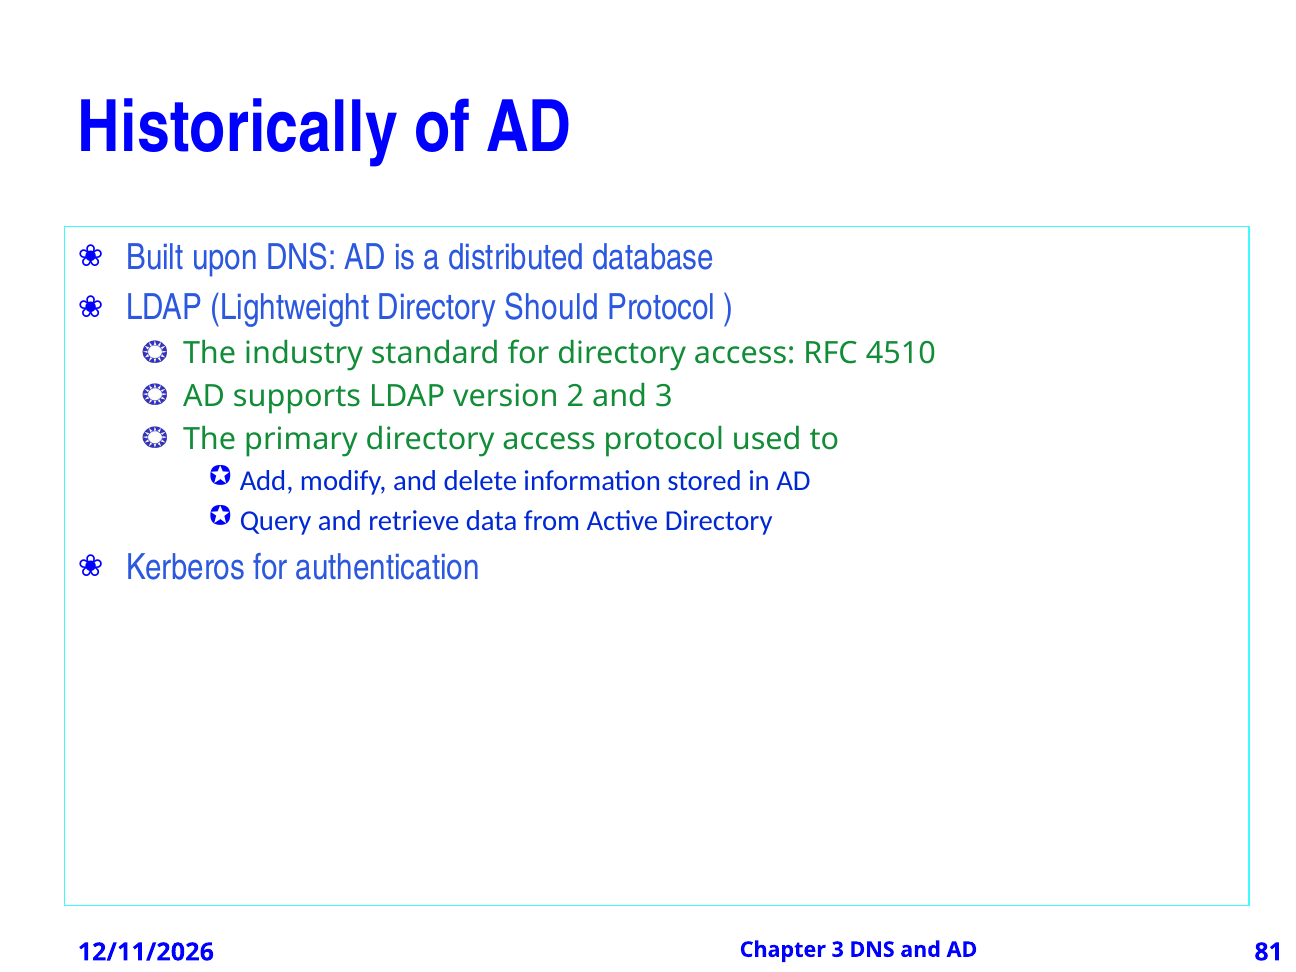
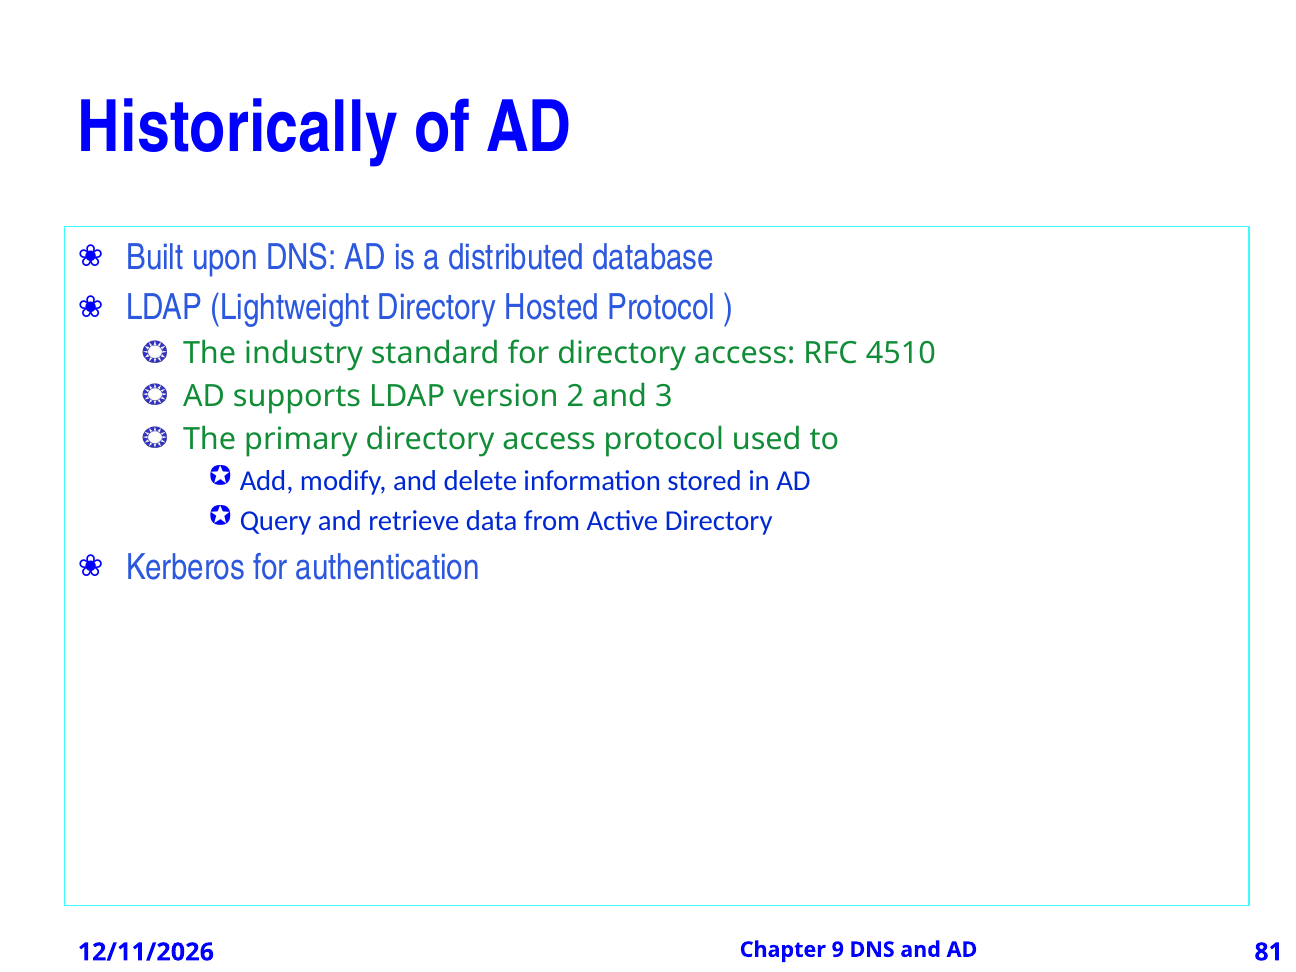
Should: Should -> Hosted (552, 308)
Chapter 3: 3 -> 9 (838, 950)
